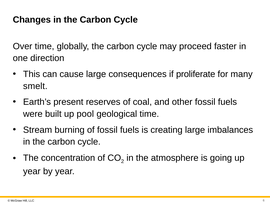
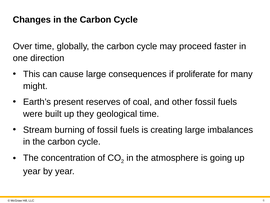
smelt: smelt -> might (35, 86)
pool: pool -> they (85, 114)
